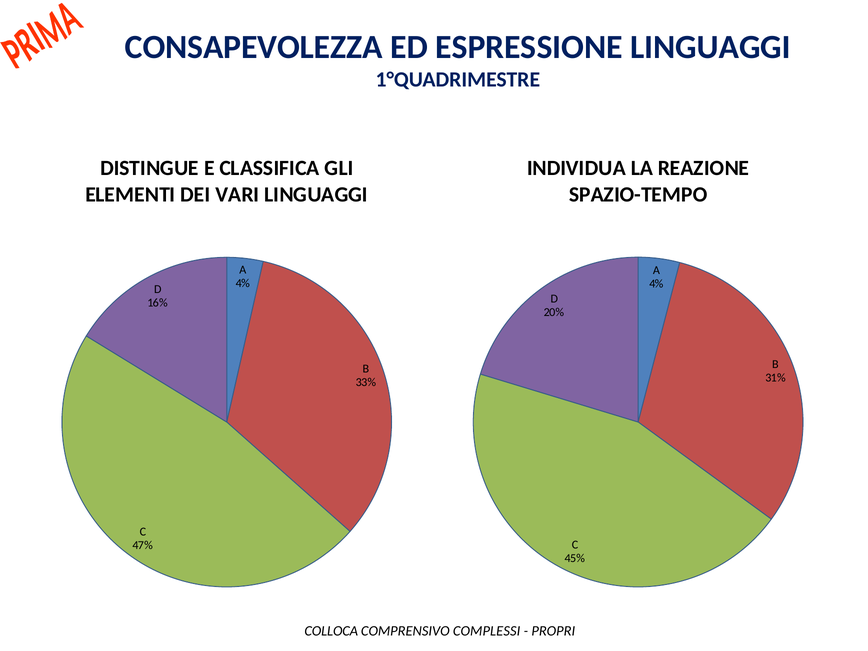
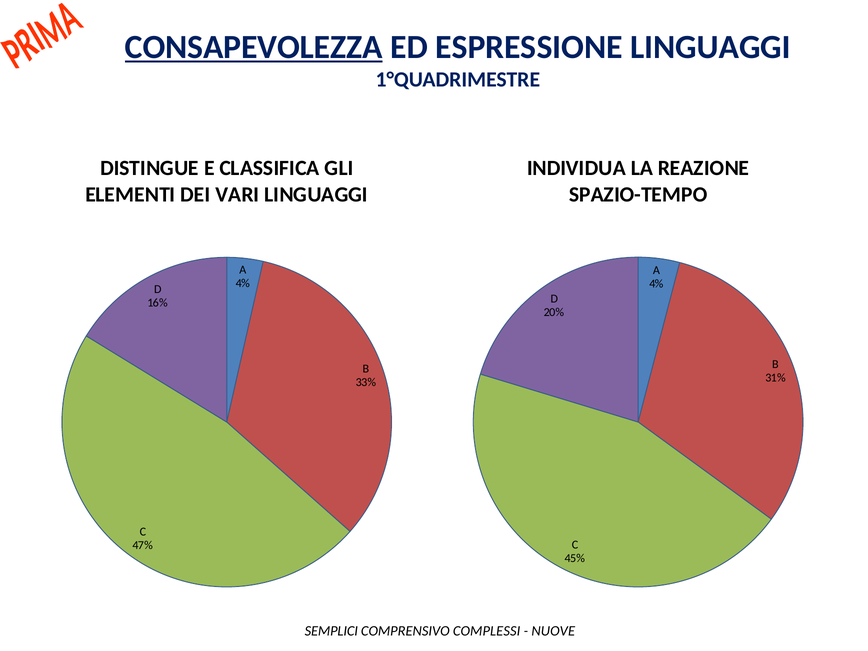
CONSAPEVOLEZZA underline: none -> present (254, 47)
COLLOCA: COLLOCA -> SEMPLICI (331, 631)
PROPRI: PROPRI -> NUOVE (553, 631)
